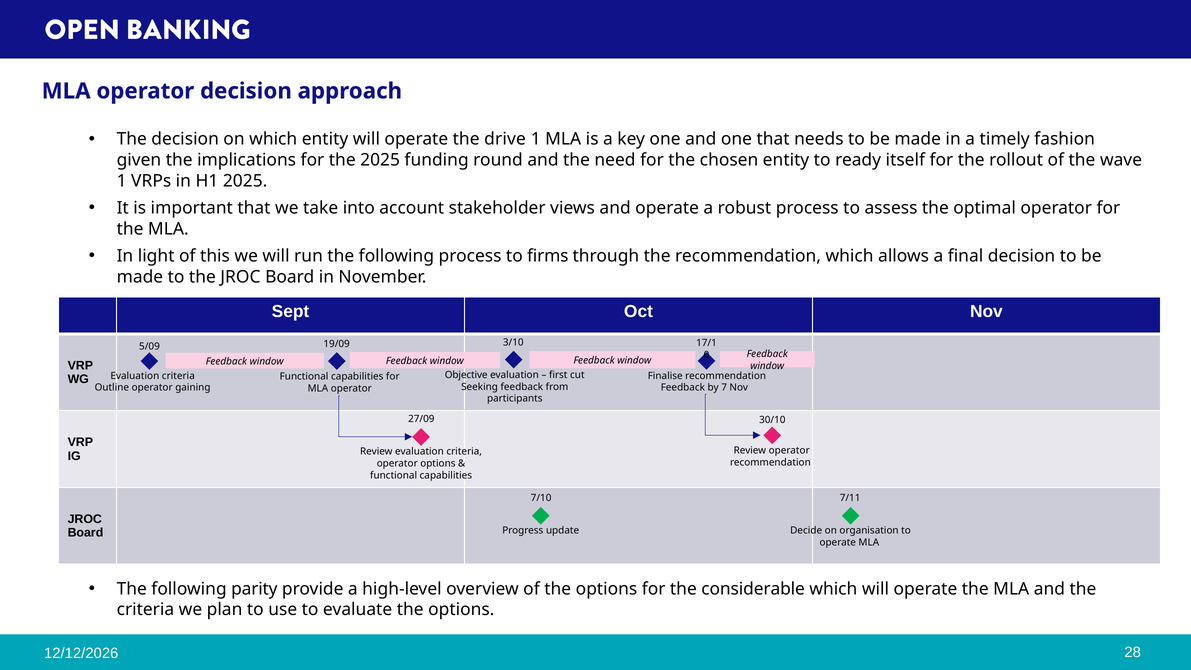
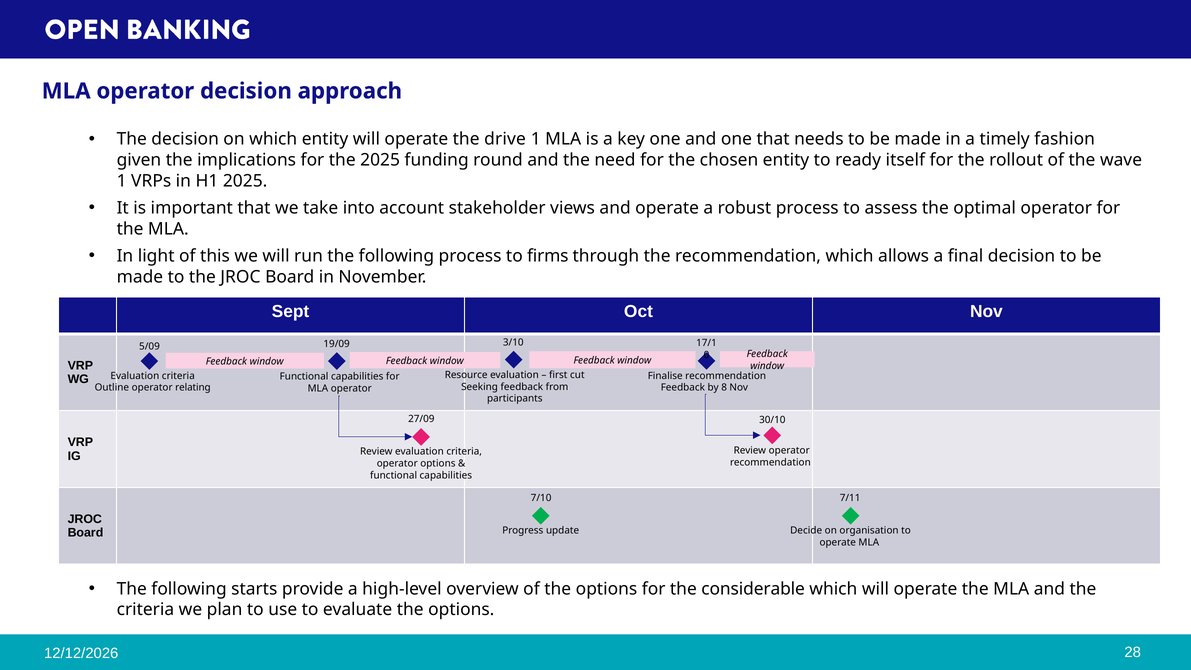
Objective: Objective -> Resource (466, 375)
gaining: gaining -> relating (193, 388)
7: 7 -> 8 (724, 388)
parity: parity -> starts (254, 589)
